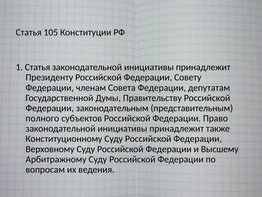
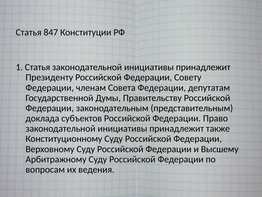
105: 105 -> 847 (51, 32)
полного: полного -> доклада (42, 118)
